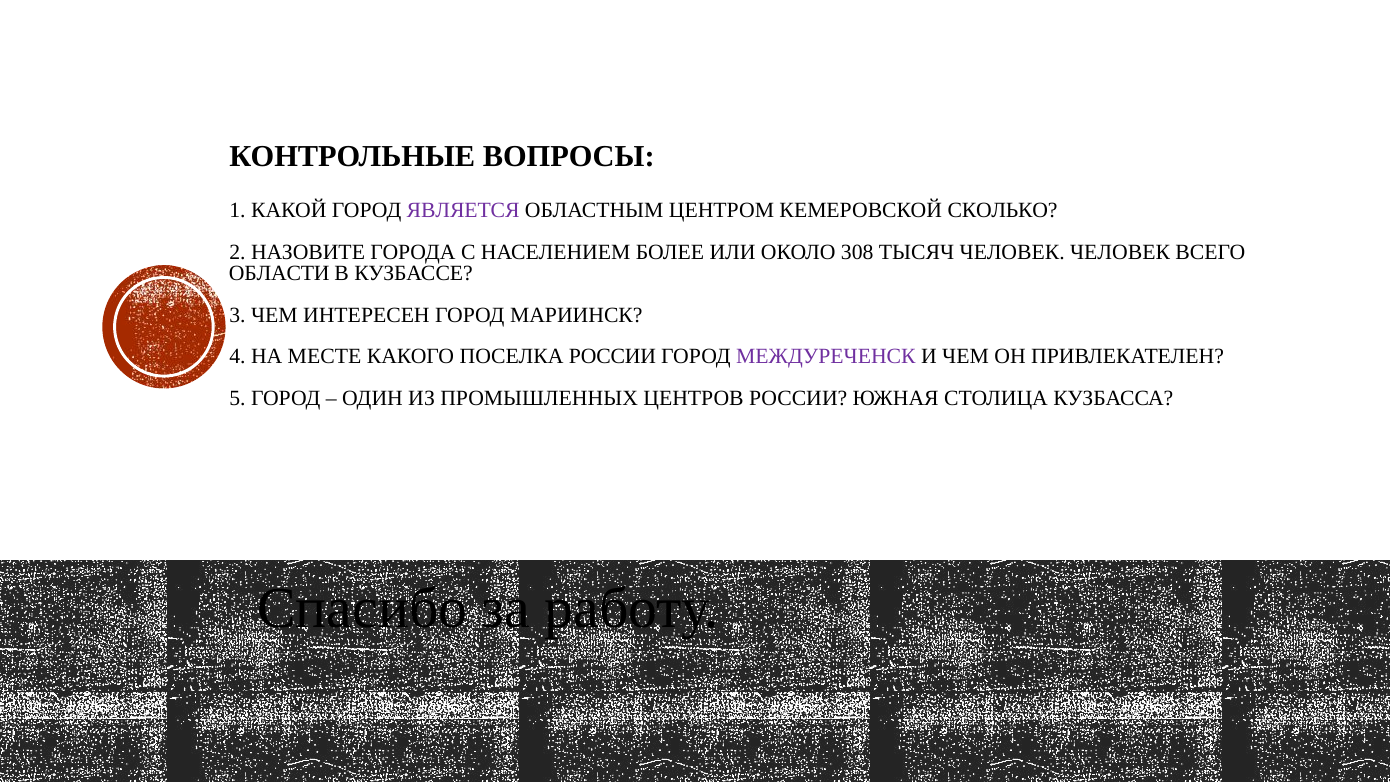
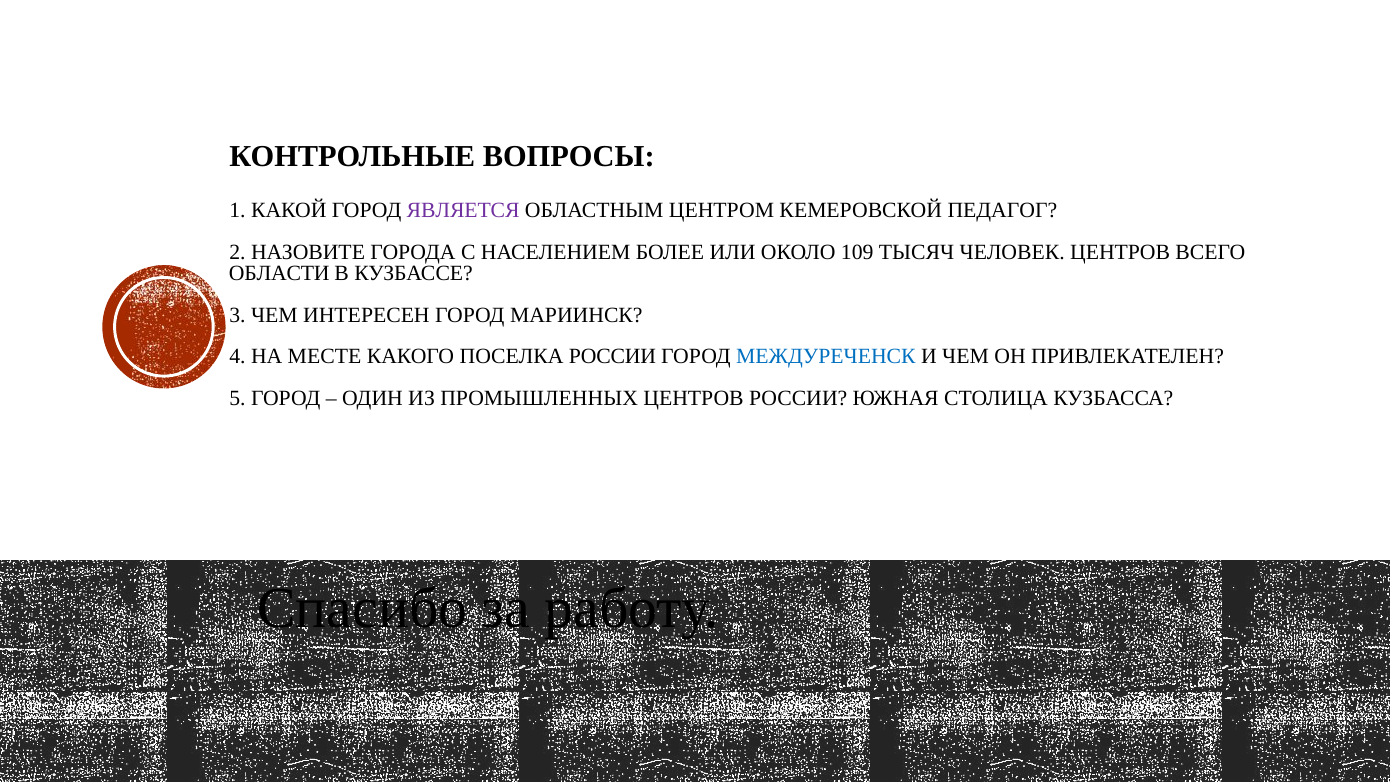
СКОЛЬКО: СКОЛЬКО -> ПЕДАГОГ (1002, 211)
308: 308 -> 109 (857, 252)
ЧЕЛОВЕК ЧЕЛОВЕК: ЧЕЛОВЕК -> ЦЕНТРОВ (1120, 252)
МЕЖДУРЕЧЕНСК colour: purple -> blue (826, 357)
